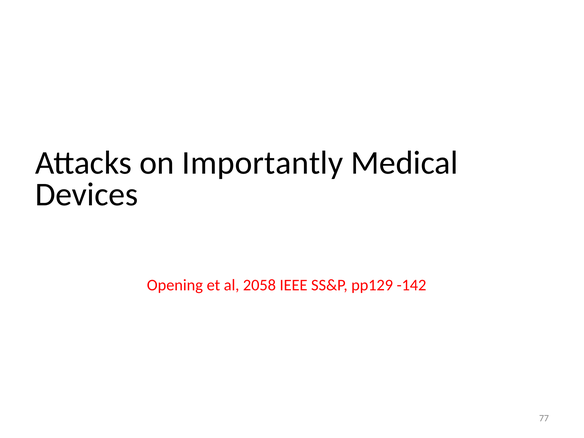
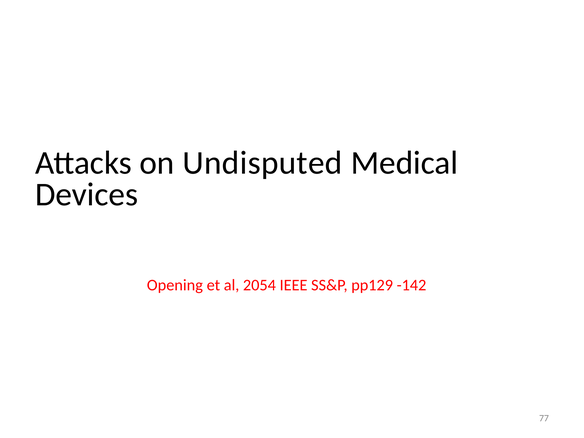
Importantly: Importantly -> Undisputed (262, 163)
2058: 2058 -> 2054 (259, 285)
